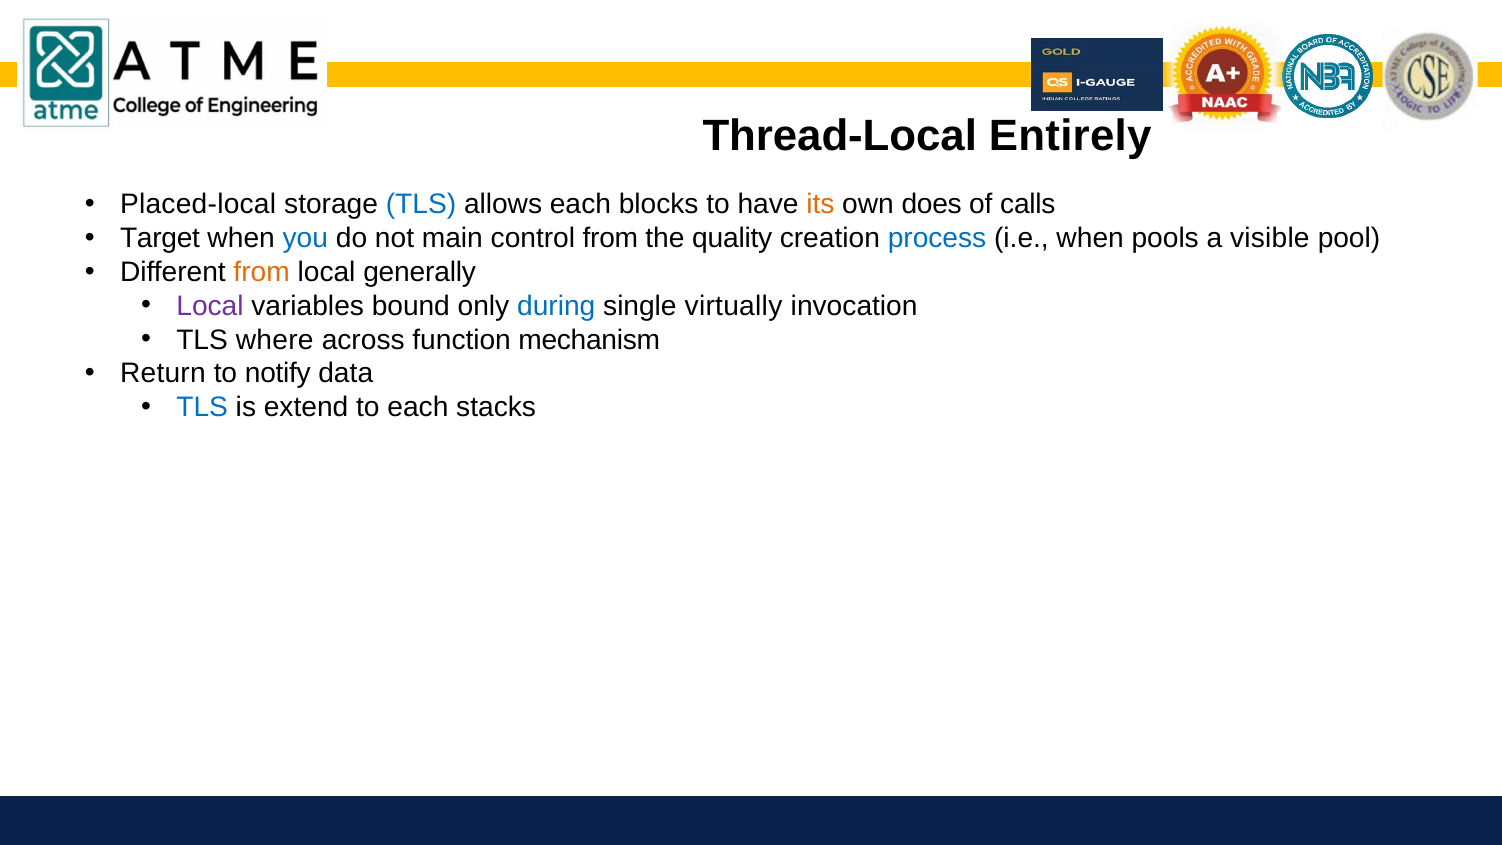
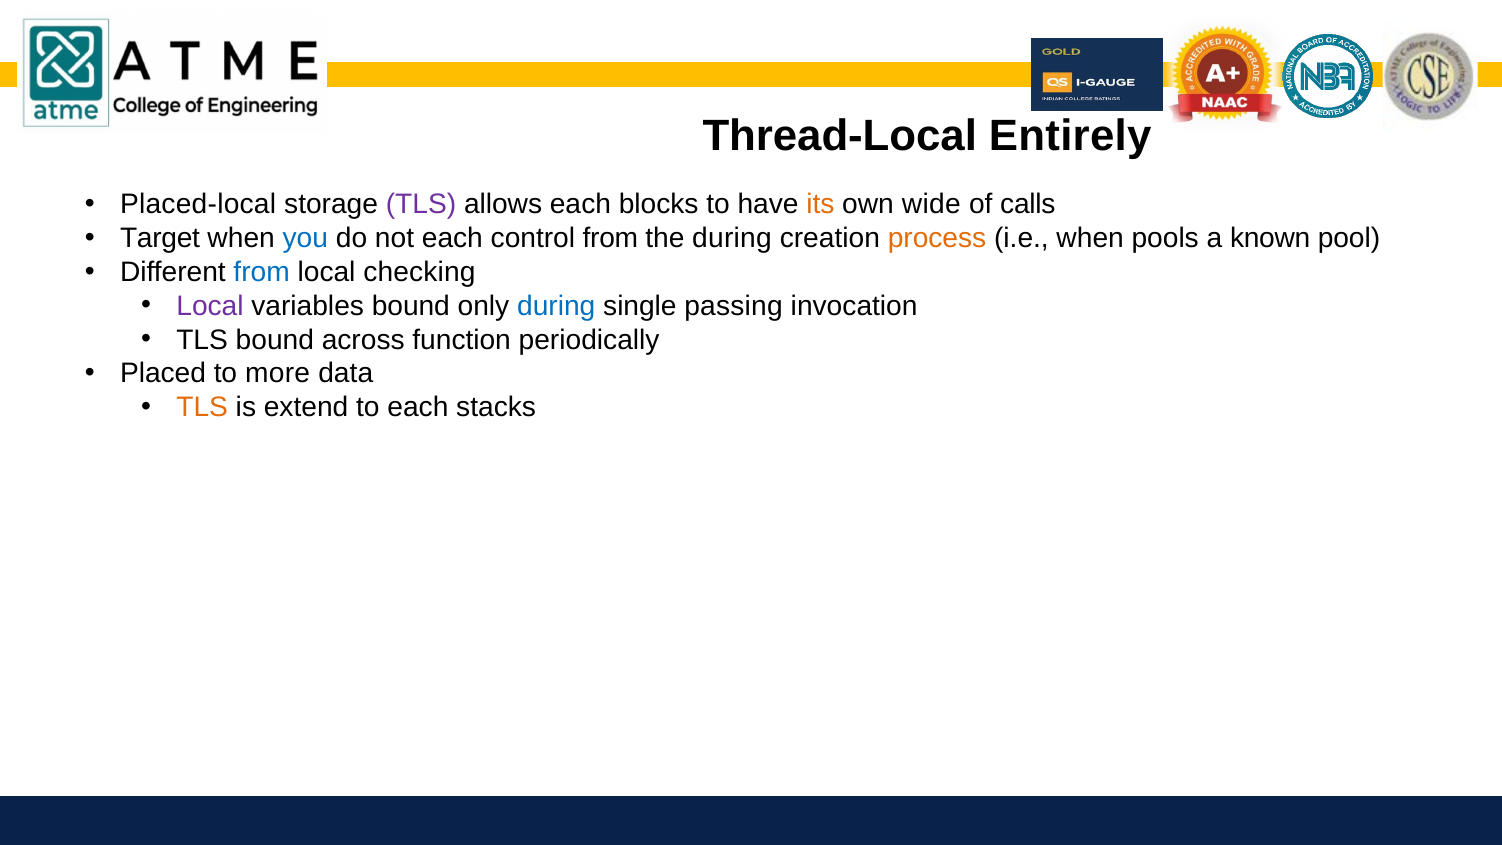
TLS colour: blue -> purple (421, 205)
does: does -> wide (931, 205)
not main: main -> each (452, 238)
the quality: quality -> during (732, 238)
process colour: blue -> orange (937, 238)
visible: visible -> known (1270, 238)
from colour: orange -> blue (262, 272)
generally: generally -> checking (419, 272)
virtually: virtually -> passing (734, 306)
TLS where: where -> bound (275, 340)
mechanism: mechanism -> periodically (589, 340)
Return: Return -> Placed (163, 374)
notify: notify -> more (278, 374)
TLS colour: blue -> orange (202, 407)
